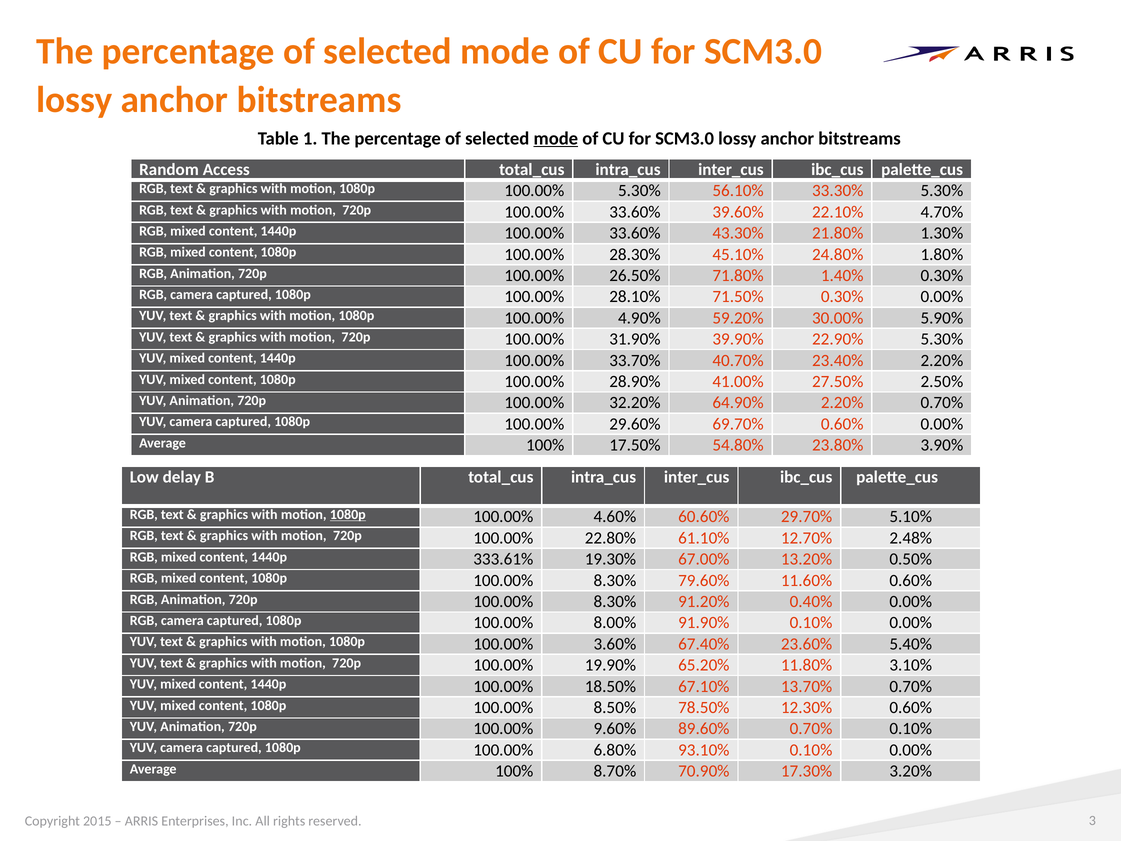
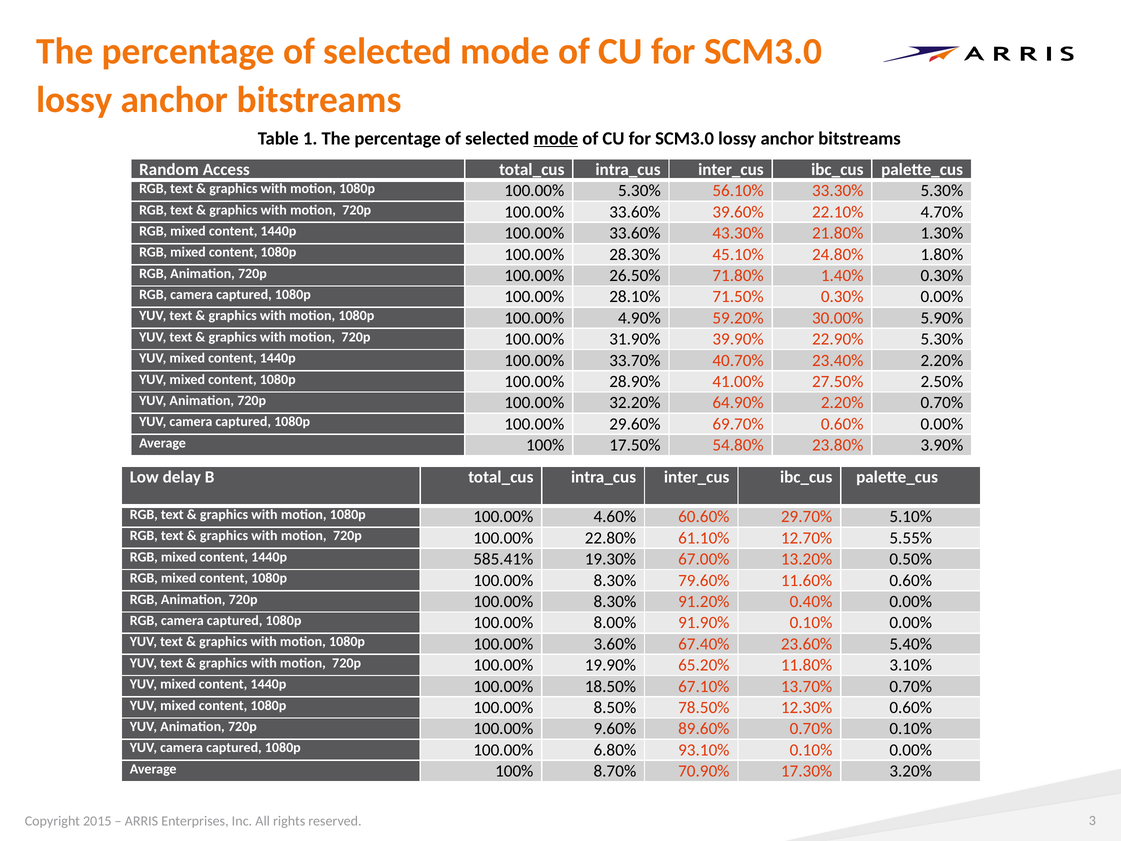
1080p underline: present -> none (348, 515)
2.48%: 2.48% -> 5.55% (911, 538)
333.61%: 333.61% -> 585.41% (503, 559)
